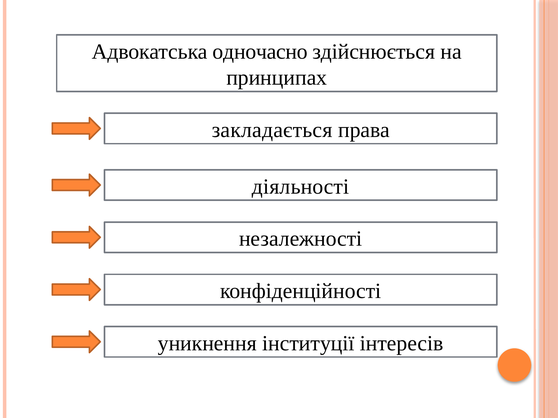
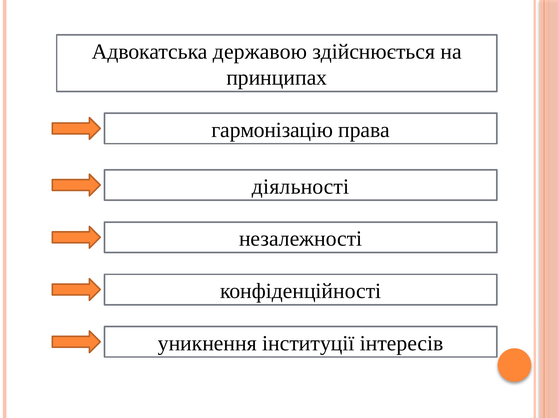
одночасно: одночасно -> державою (260, 52)
закладається: закладається -> гармонізацію (272, 130)
